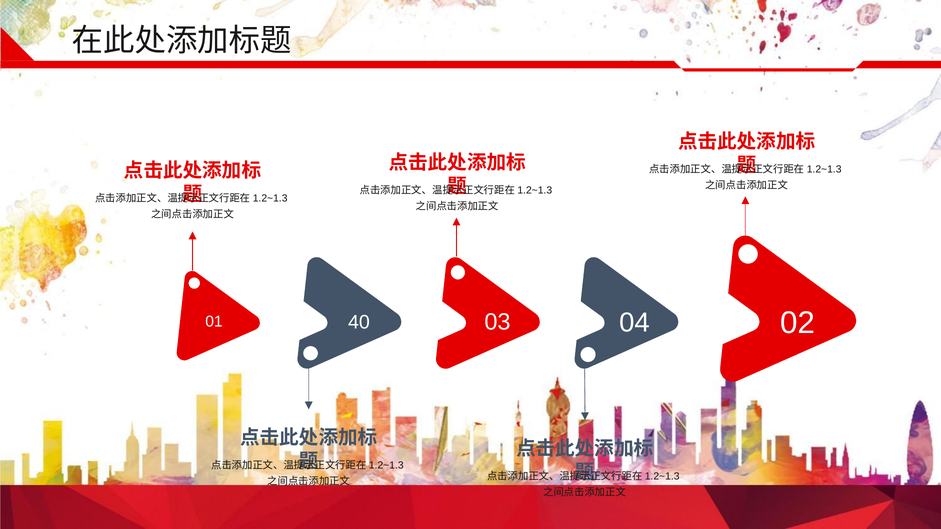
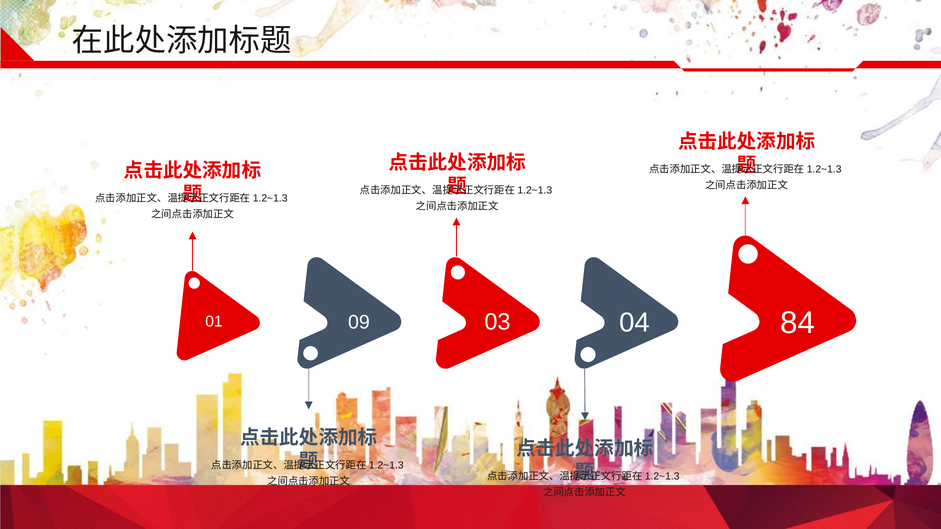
40: 40 -> 09 (359, 322)
02: 02 -> 84 (797, 323)
